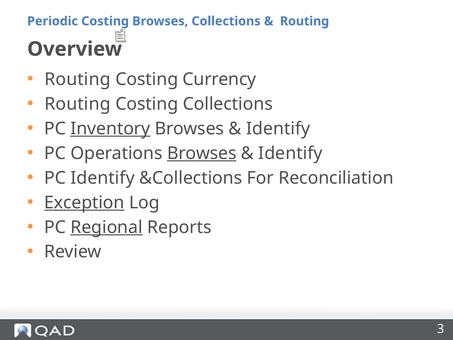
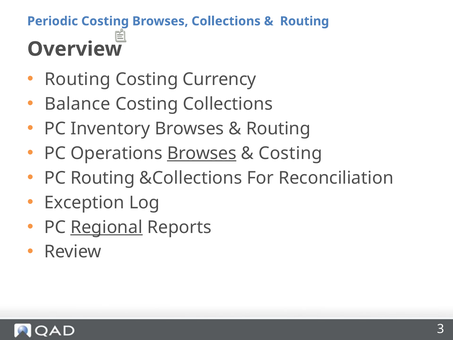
Routing: Routing -> Balance (77, 104)
Inventory underline: present -> none (110, 128)
Identify: Identify -> Routing (278, 128)
Identify: Identify -> Costing (290, 153)
PC Identify: Identify -> Routing (103, 178)
Exception underline: present -> none (84, 202)
